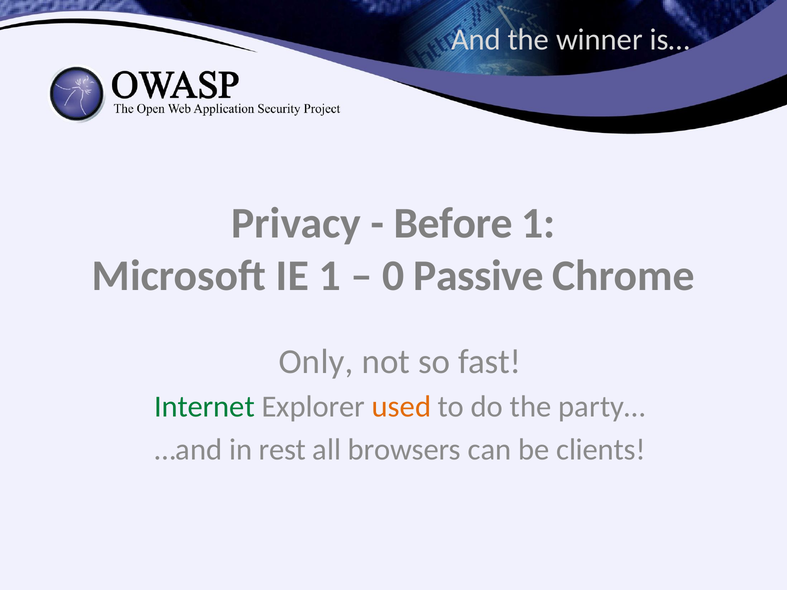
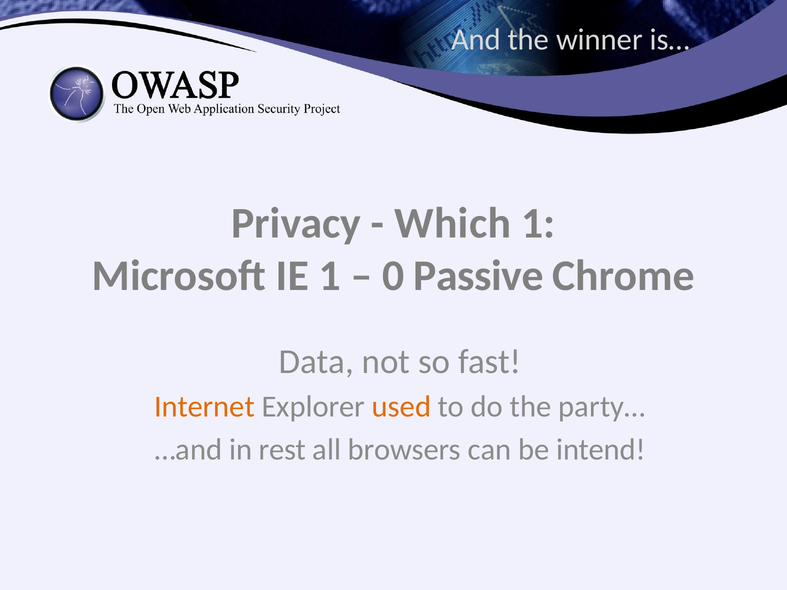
Before: Before -> Which (453, 223)
Only: Only -> Data (316, 362)
Internet colour: green -> orange (204, 407)
clients: clients -> intend (601, 450)
